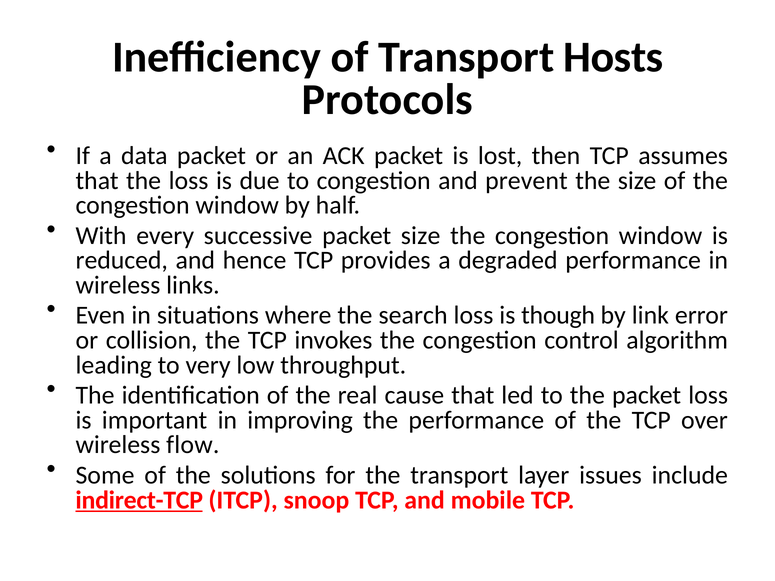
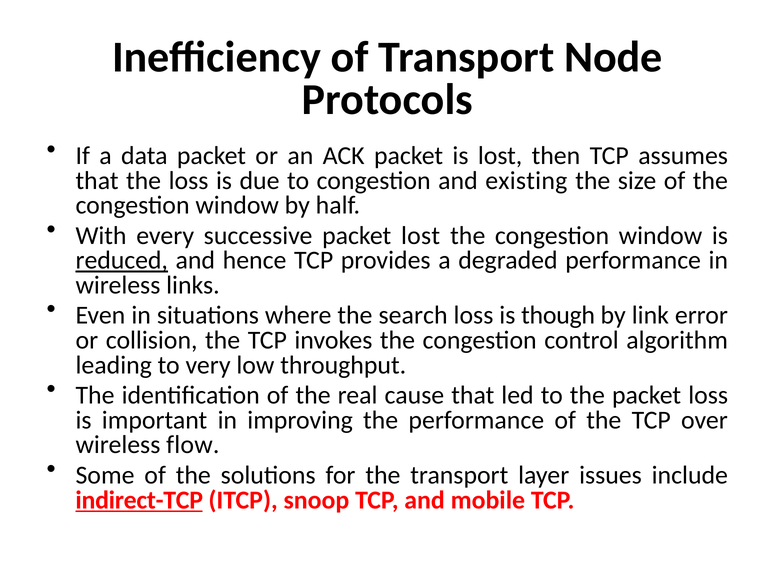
Hosts: Hosts -> Node (613, 57)
prevent: prevent -> existing (526, 181)
packet size: size -> lost (421, 236)
reduced underline: none -> present (122, 260)
